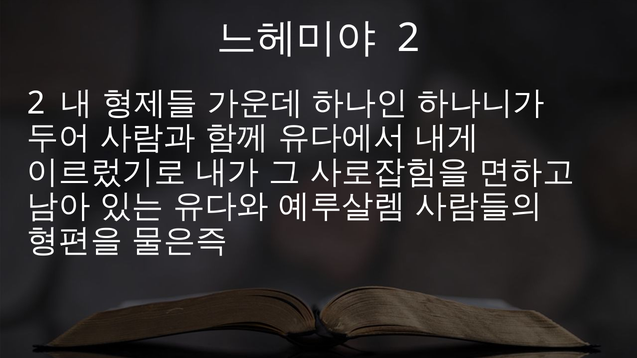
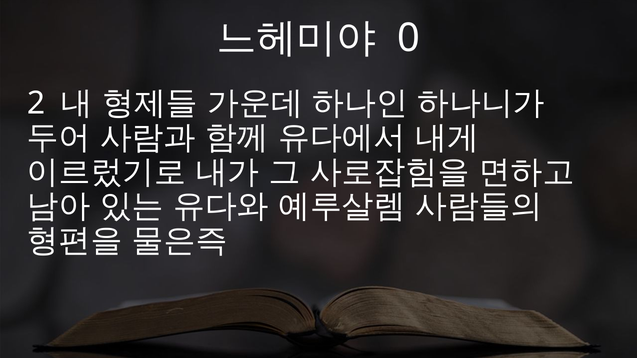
2: 2 -> 0 (409, 38)
